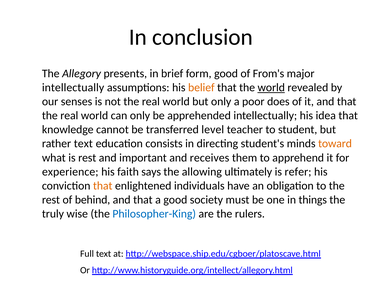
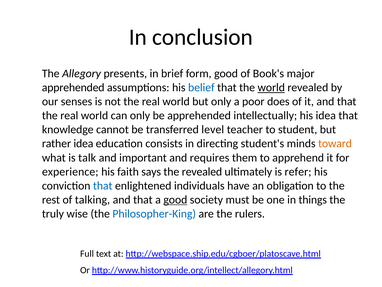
From's: From's -> Book's (268, 73)
intellectually: intellectually -> apprehended (73, 87)
belief colour: orange -> blue (201, 87)
rather text: text -> idea (83, 143)
is rest: rest -> talk (87, 157)
receives: receives -> requires (210, 157)
the allowing: allowing -> revealed (202, 171)
that colour: orange -> blue (103, 185)
behind: behind -> talking (92, 199)
good underline: none -> present (175, 199)
